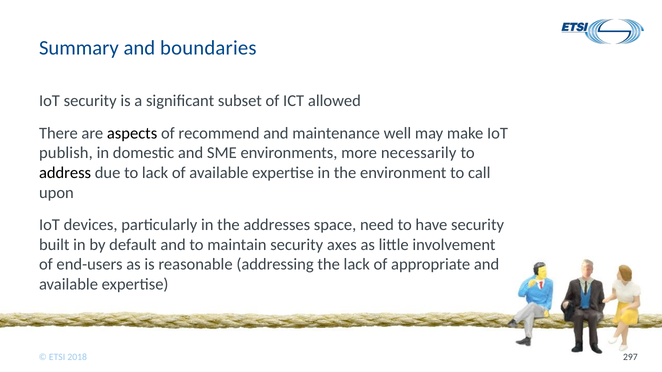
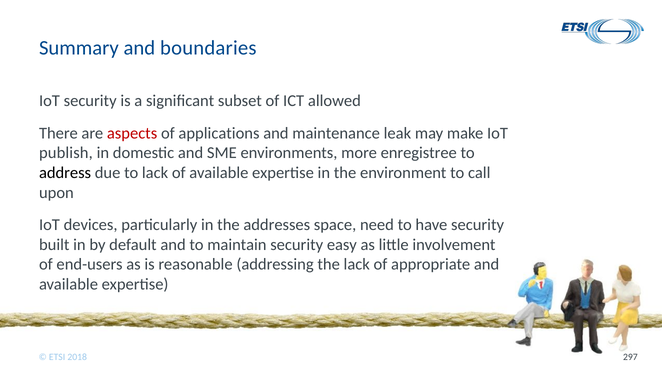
aspects colour: black -> red (132, 133)
recommend: recommend -> applications (219, 133)
well: well -> leak (397, 133)
necessarily: necessarily -> enregistree (419, 153)
axes: axes -> easy (342, 245)
